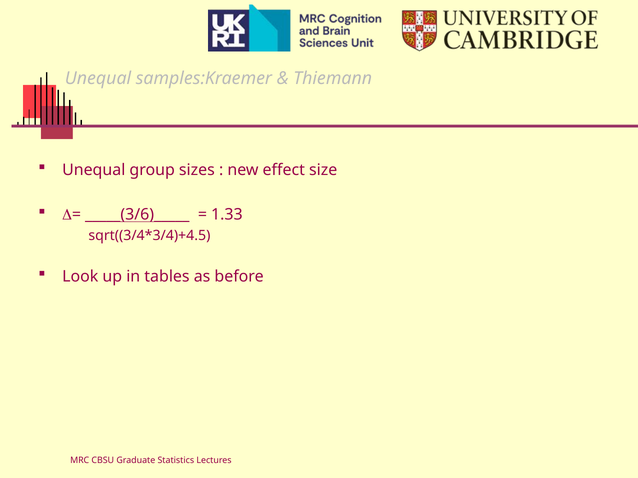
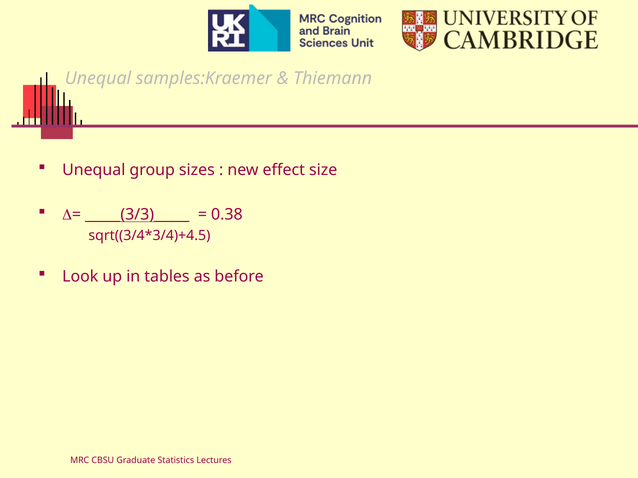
_____(3/6)_____: _____(3/6)_____ -> _____(3/3)_____ (137, 215)
1.33: 1.33 -> 0.38 (227, 215)
